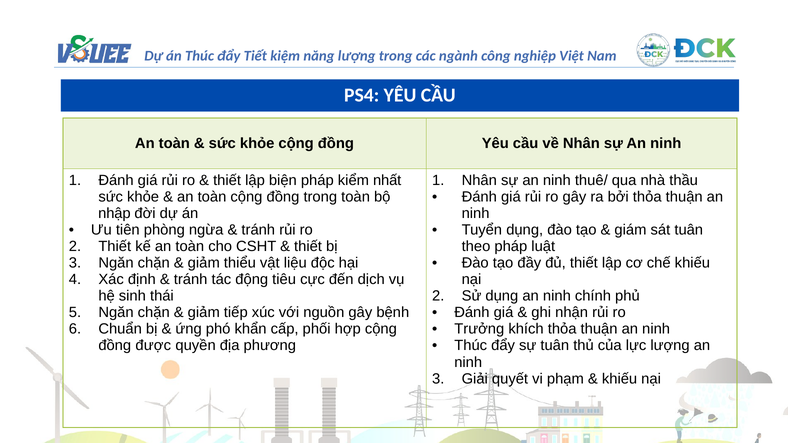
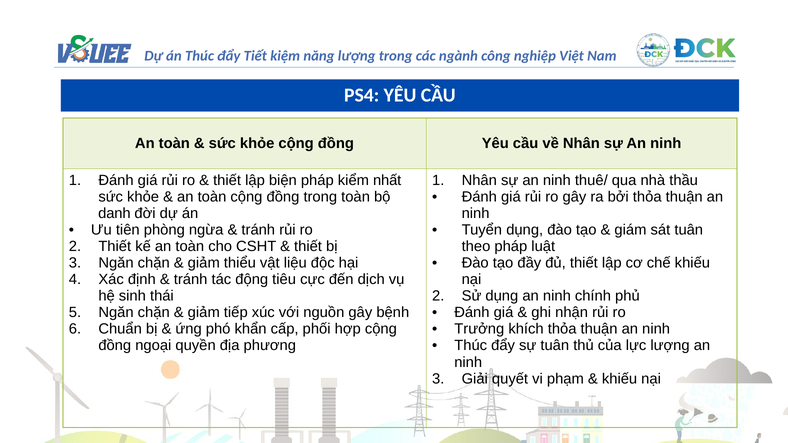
nhập: nhập -> danh (114, 213)
được: được -> ngoại (153, 346)
